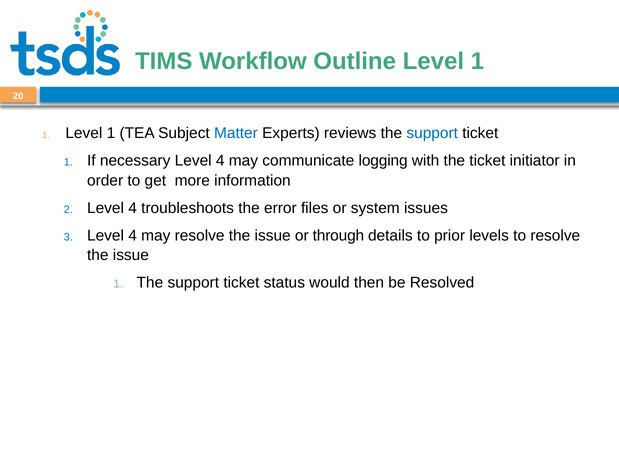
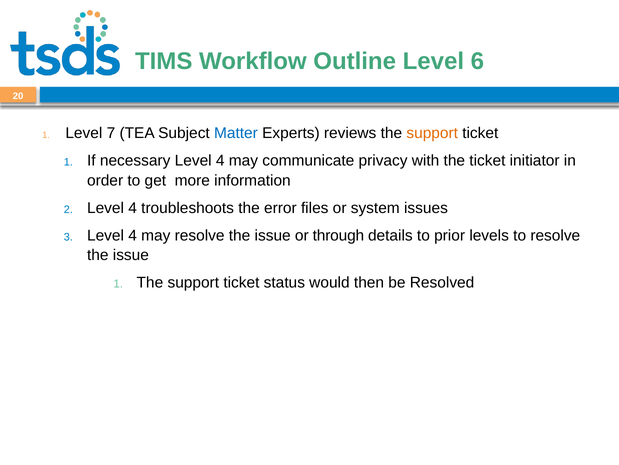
1: 1 -> 6 (477, 61)
1: 1 -> 7 (111, 133)
support colour: blue -> orange (432, 133)
logging: logging -> privacy (383, 161)
